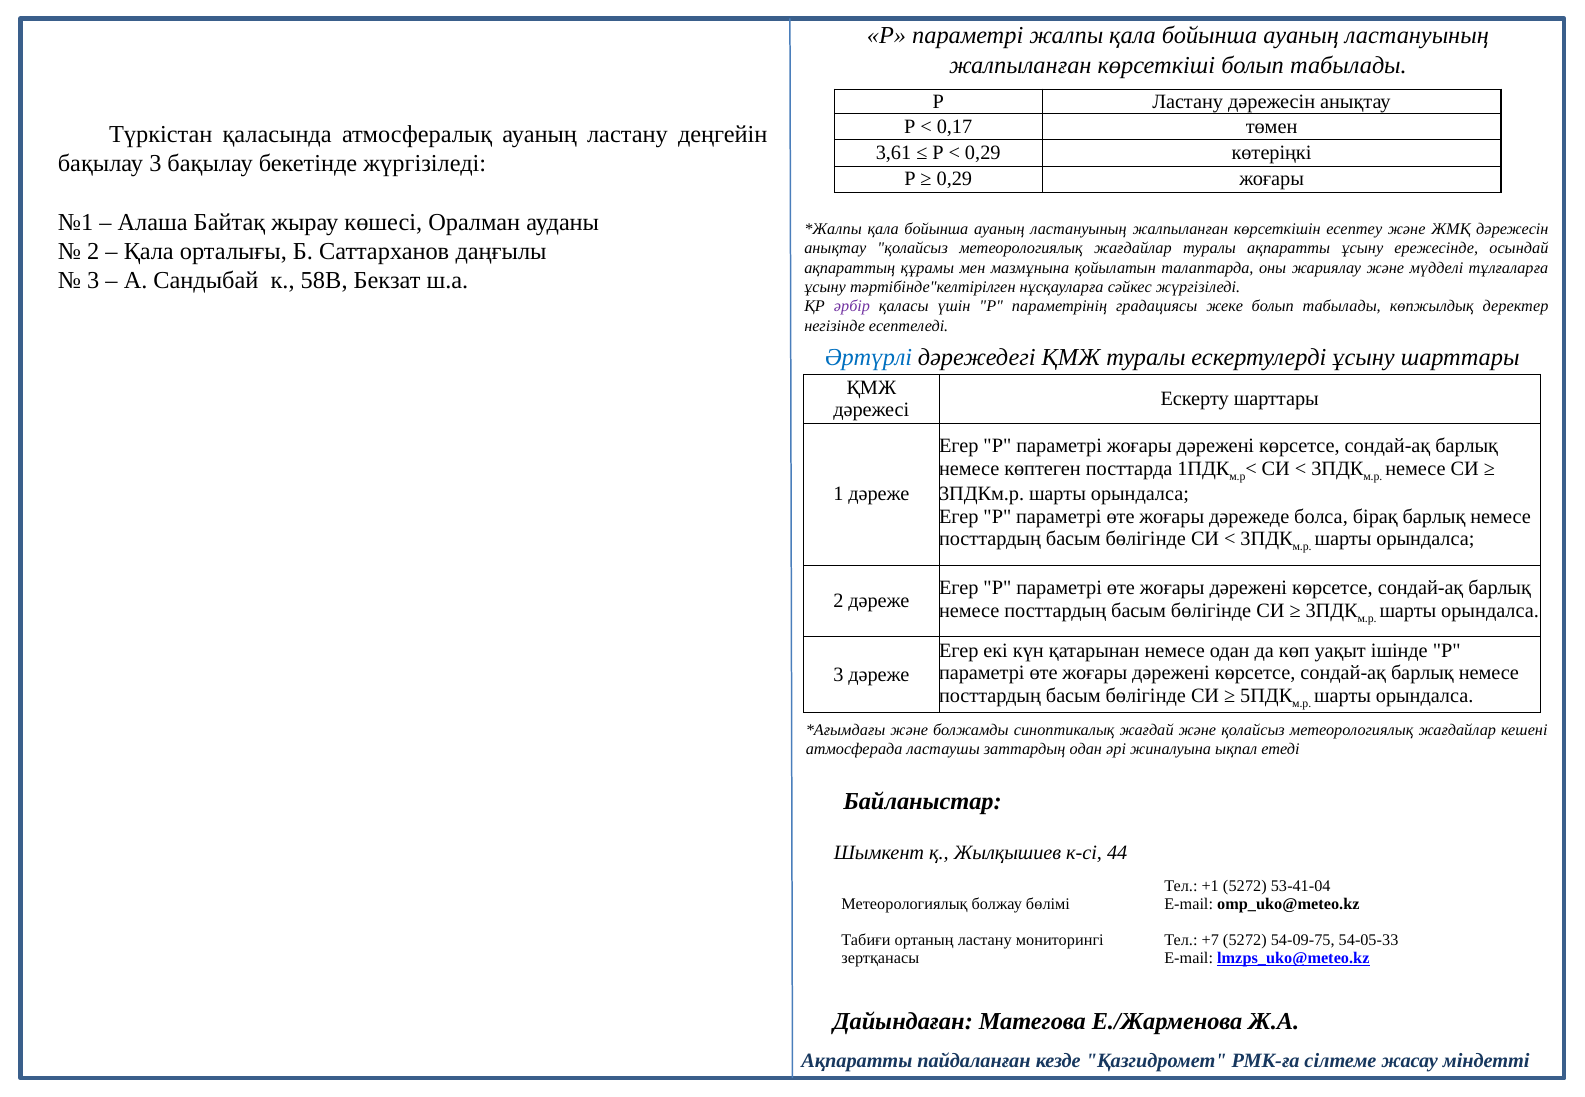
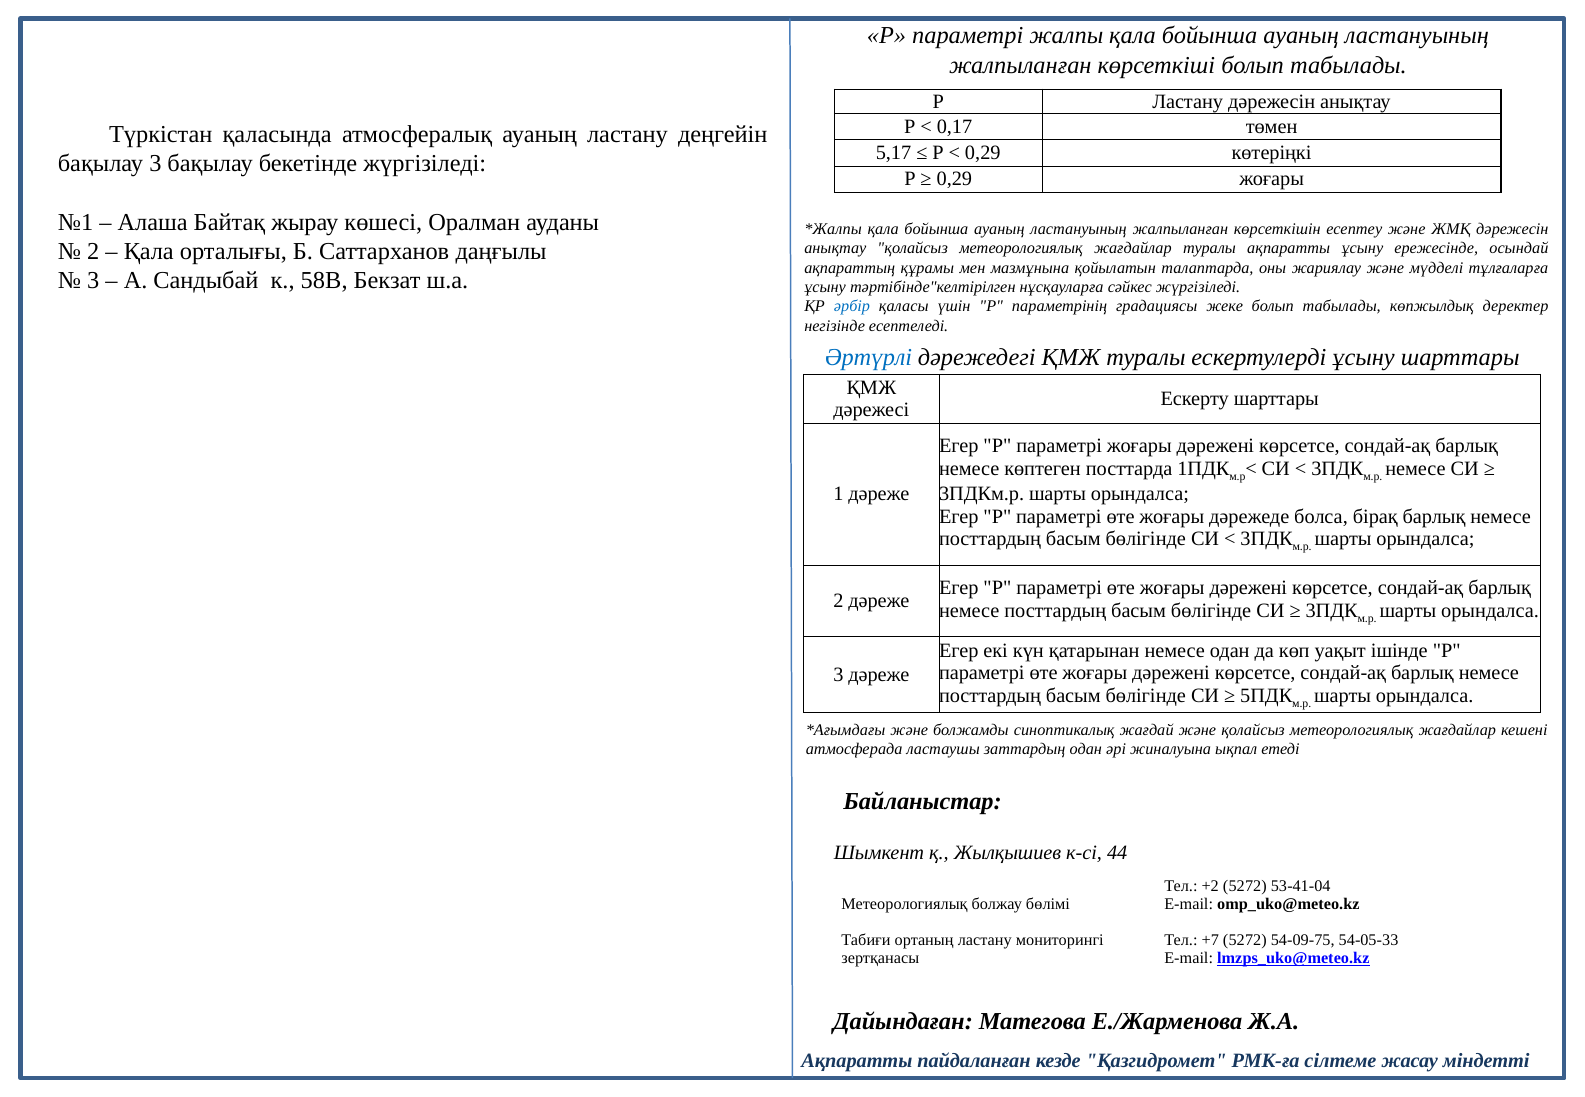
3,61: 3,61 -> 5,17 (893, 153)
әрбір colour: purple -> blue (852, 307)
+1: +1 -> +2 (1210, 887)
